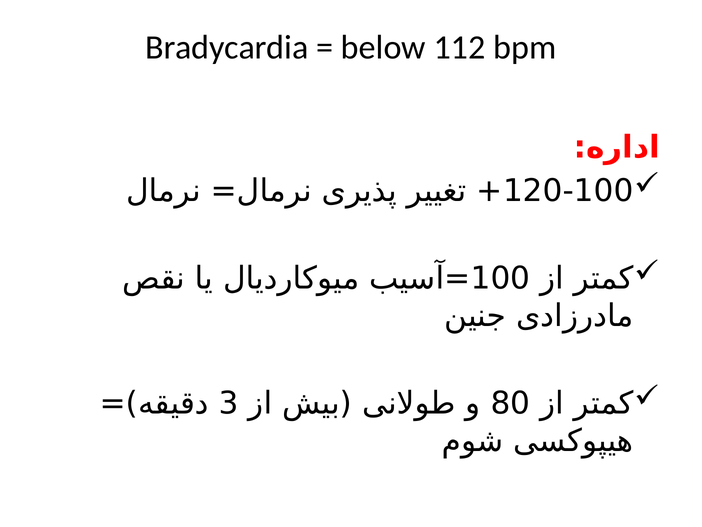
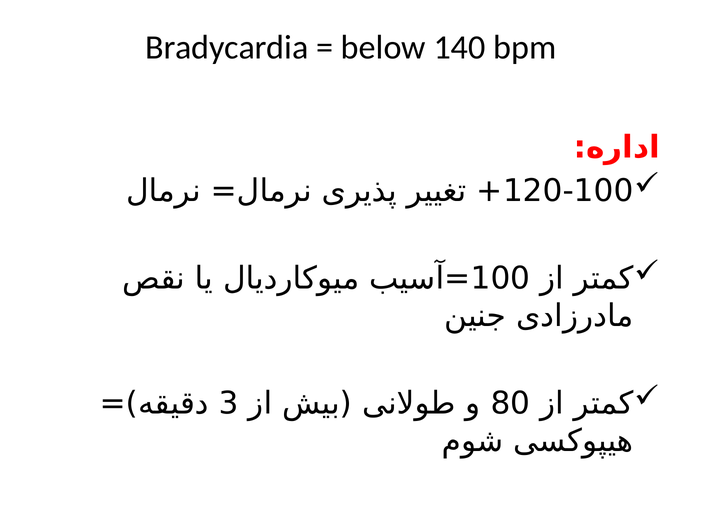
112: 112 -> 140 (460, 47)
